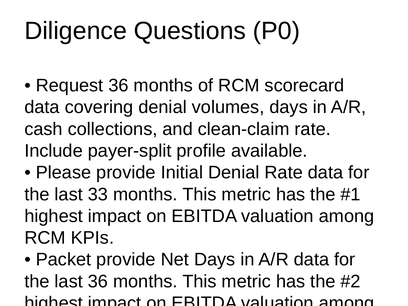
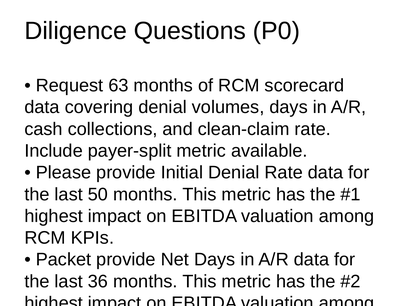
Request 36: 36 -> 63 (118, 86)
payer-split profile: profile -> metric (201, 151)
33: 33 -> 50 (98, 194)
